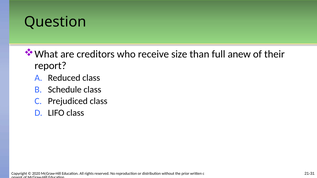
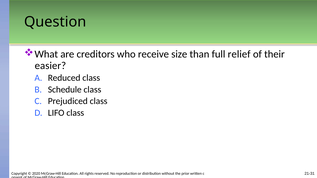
anew: anew -> relief (239, 54)
report: report -> easier (50, 66)
